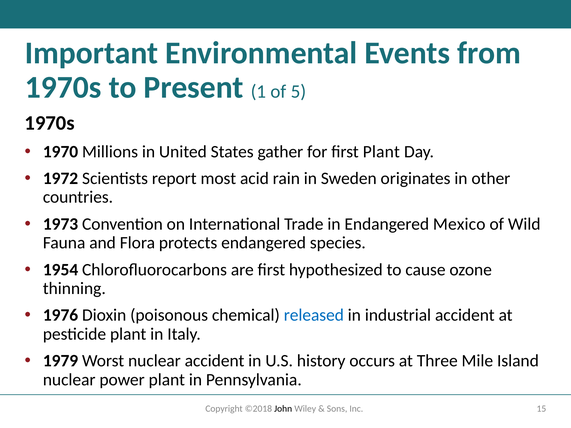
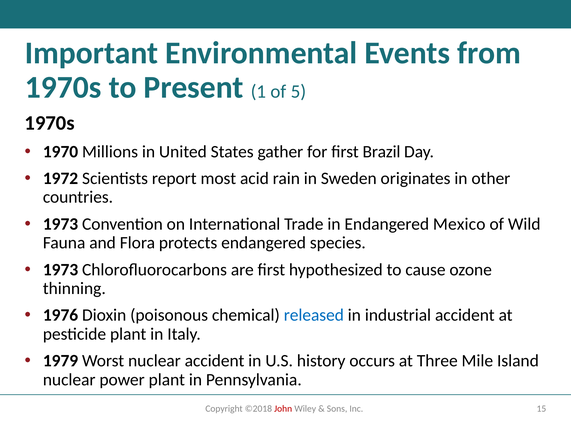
first Plant: Plant -> Brazil (381, 152)
54: 54 -> 73 (69, 270)
John colour: black -> red (283, 409)
